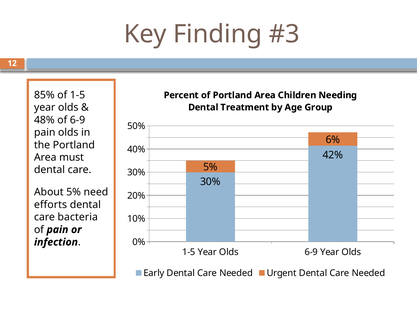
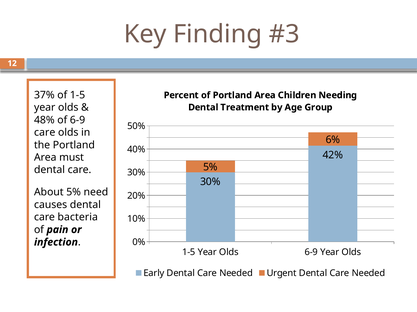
85%: 85% -> 37% (44, 95)
pain: pain -> care (45, 133)
efforts: efforts -> causes (51, 205)
